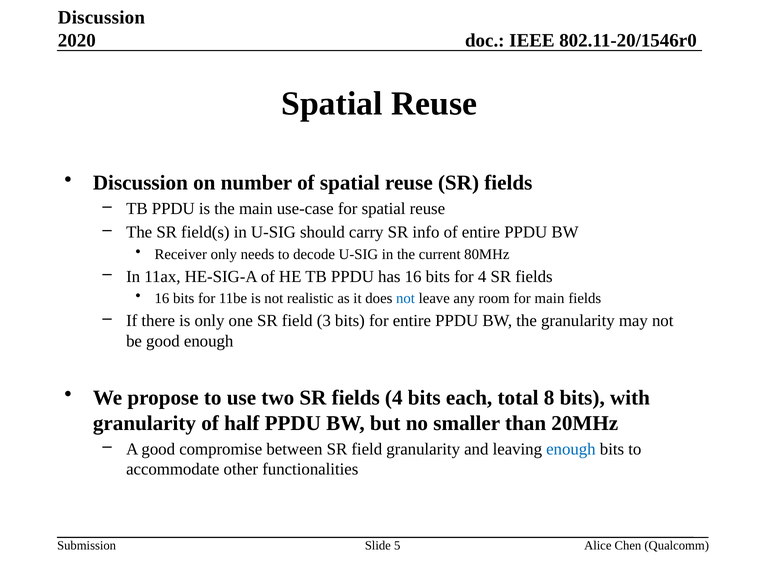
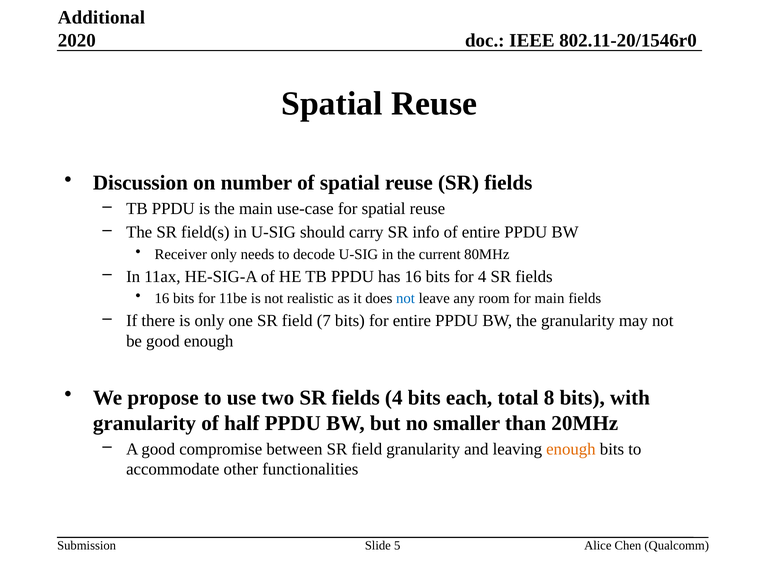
Discussion: Discussion -> Additional (101, 18)
3: 3 -> 7 (324, 321)
enough colour: blue -> orange (571, 449)
